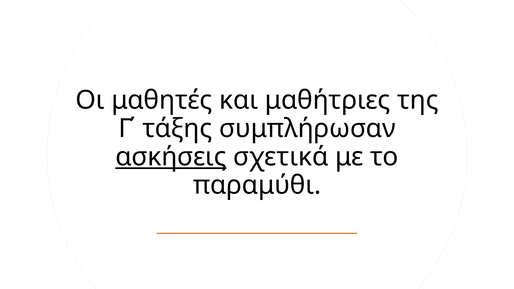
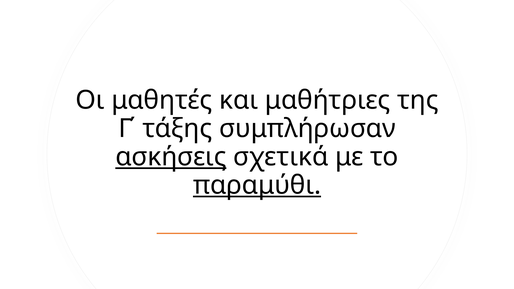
παραμύθι underline: none -> present (257, 185)
